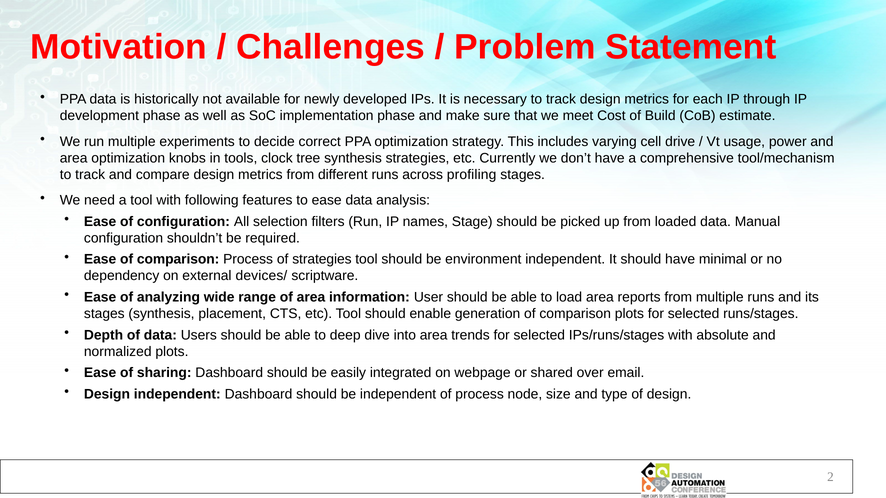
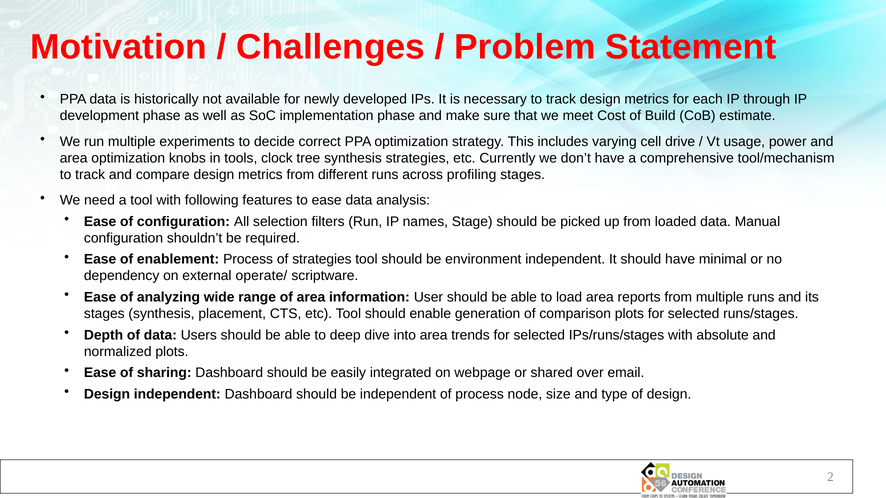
Ease of comparison: comparison -> enablement (178, 260)
devices/: devices/ -> operate/ (261, 276)
